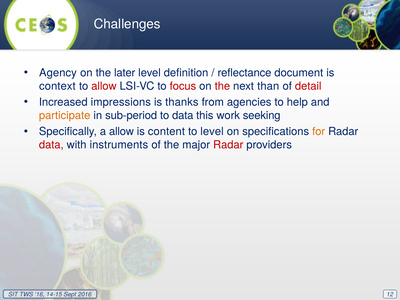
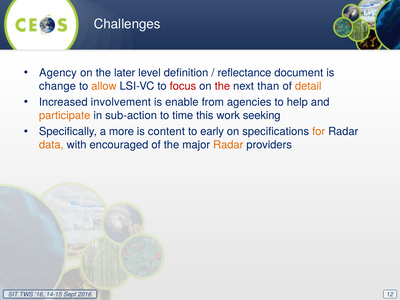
context: context -> change (57, 86)
allow colour: red -> orange (104, 86)
detail colour: red -> orange (308, 86)
impressions: impressions -> involvement (121, 102)
thanks: thanks -> enable (182, 102)
sub-period: sub-period -> sub-action (131, 116)
to data: data -> time (183, 116)
a allow: allow -> more (121, 132)
to level: level -> early (212, 132)
data colour: red -> orange (51, 145)
instruments: instruments -> encouraged (119, 145)
Radar colour: red -> orange (228, 145)
